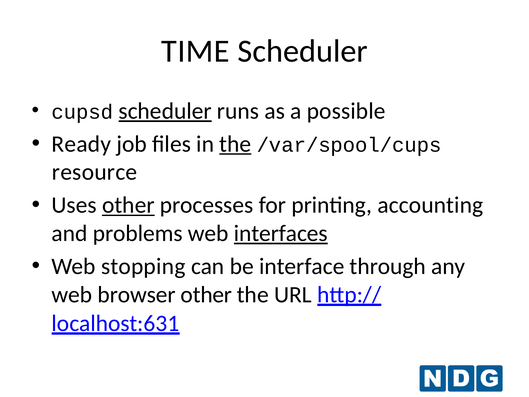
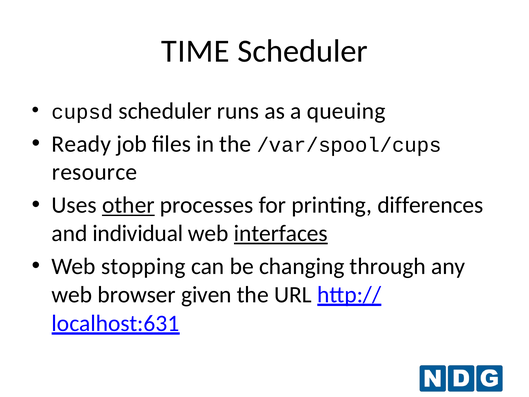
scheduler underline: present -> none (165, 111)
possible: possible -> queuing (346, 111)
the underline: present -> none (235, 144)
accounting: accounting -> differences (430, 205)
problems: problems -> individual (138, 233)
interface: interface -> changing (302, 266)
browser other: other -> given (206, 294)
